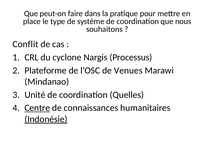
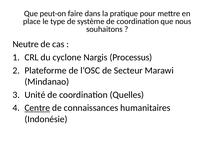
Conflit: Conflit -> Neutre (26, 44)
Venues: Venues -> Secteur (128, 71)
Indonésie underline: present -> none (46, 119)
